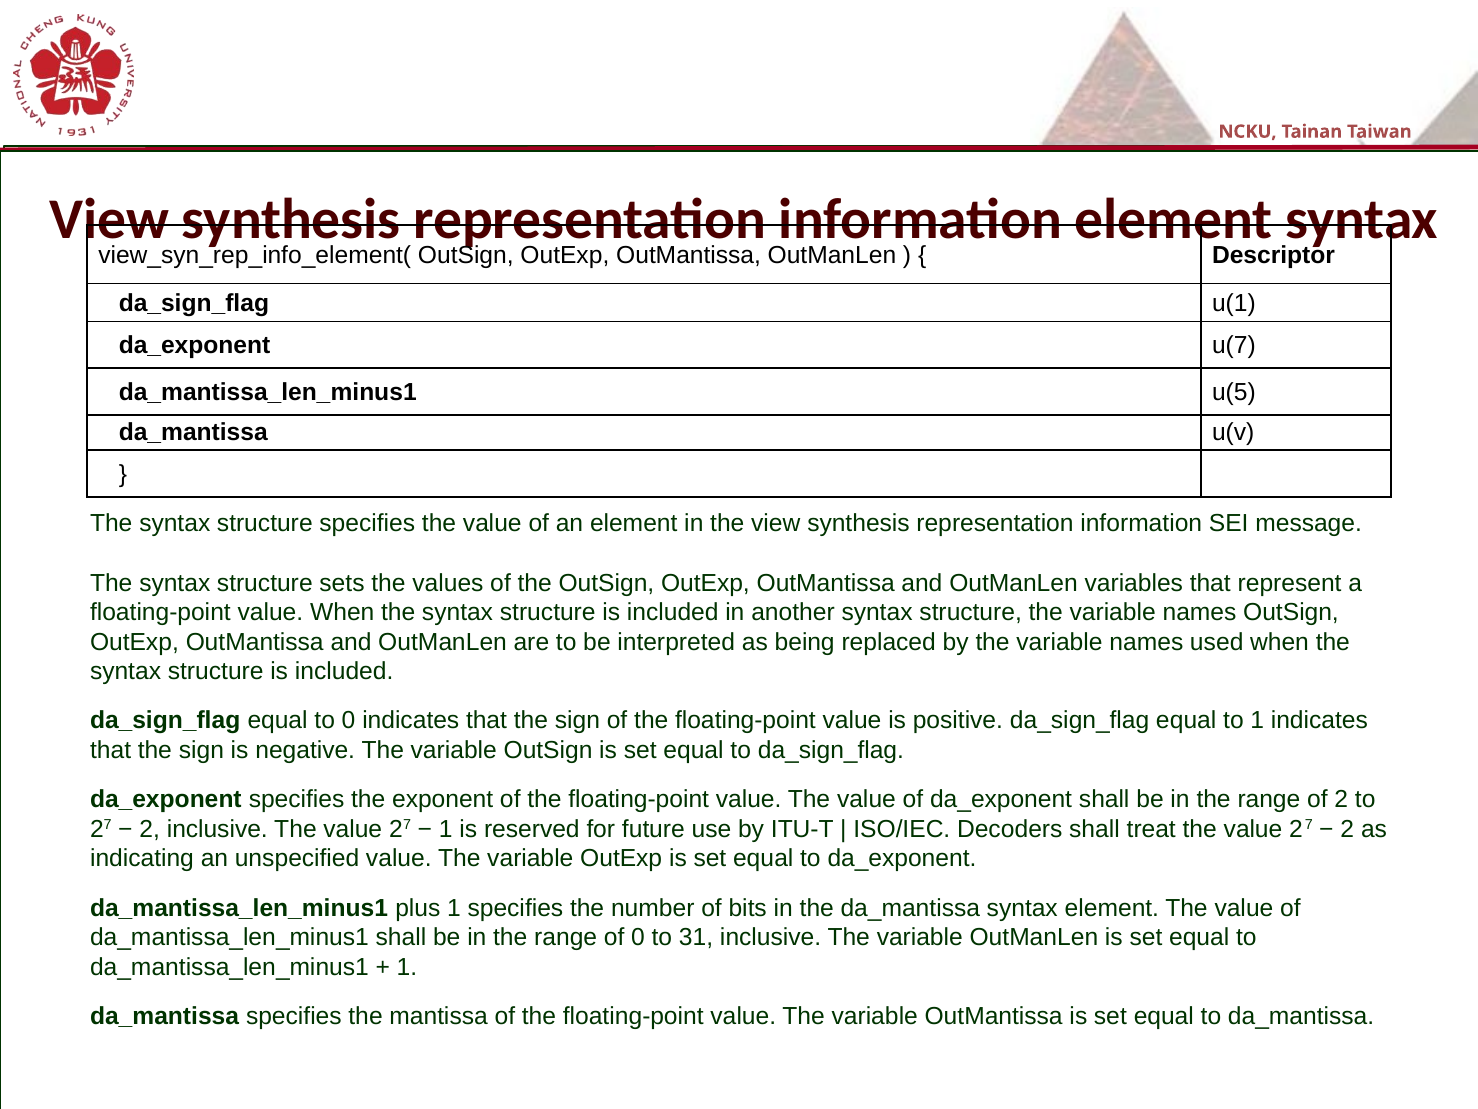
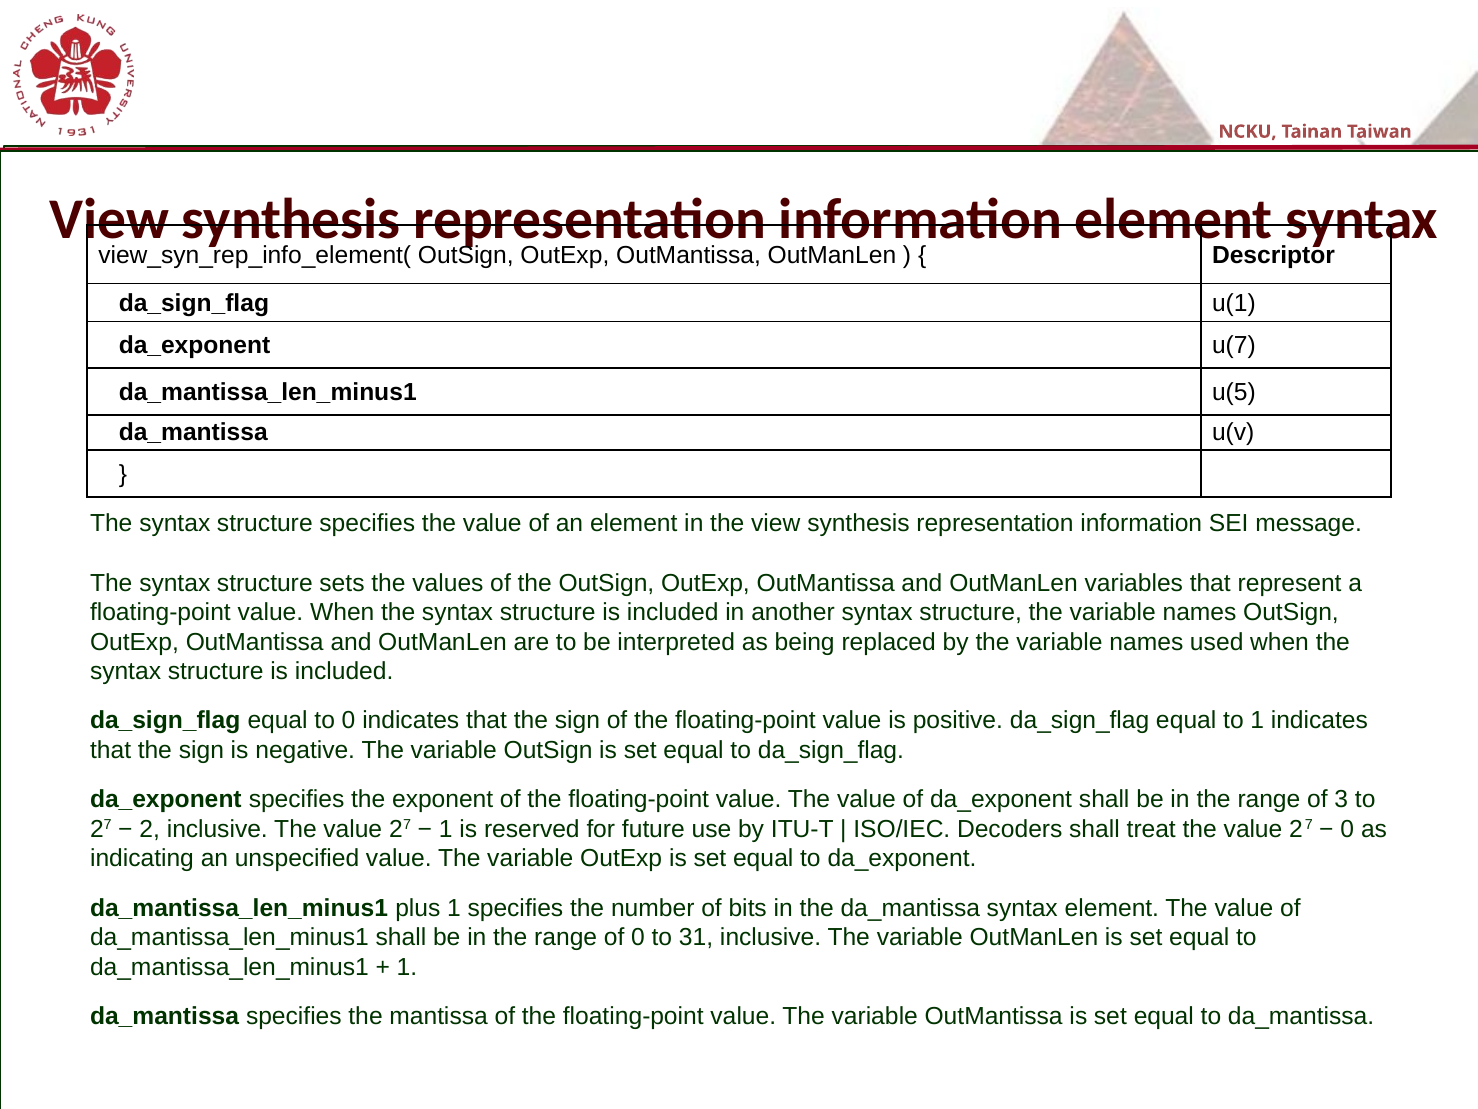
of 2: 2 -> 3 (1341, 799)
2: 2 -> 0 (1347, 829)
